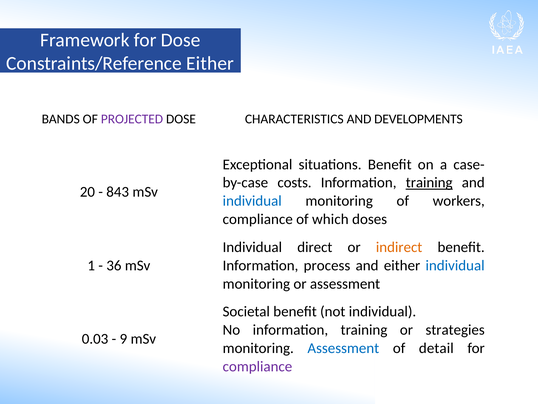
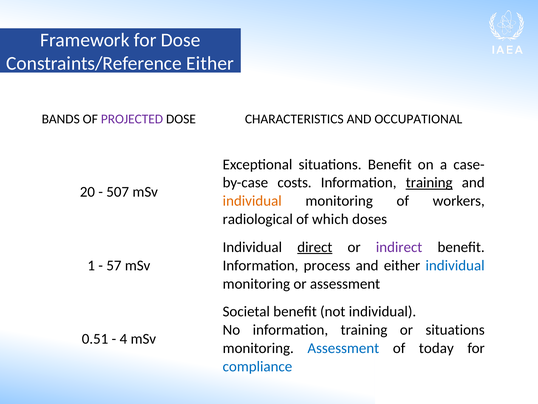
DEVELOPMENTS: DEVELOPMENTS -> OCCUPATIONAL (418, 119)
843: 843 -> 507 (118, 192)
individual colour: blue -> orange (252, 201)
compliance: compliance -> radiological (258, 219)
direct underline: none -> present (315, 247)
indirect colour: orange -> purple (399, 247)
36: 36 -> 57 (114, 265)
or strategies: strategies -> situations (455, 329)
0.03: 0.03 -> 0.51 (95, 339)
9: 9 -> 4 (123, 339)
detail: detail -> today (436, 348)
compliance colour: purple -> blue (257, 366)
